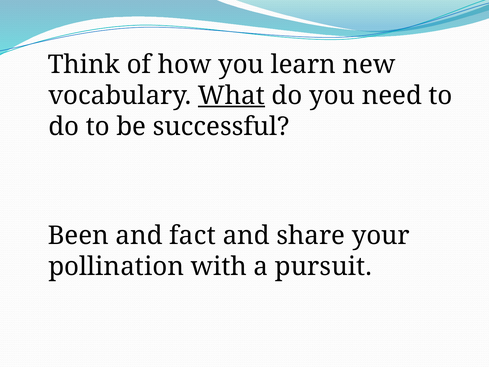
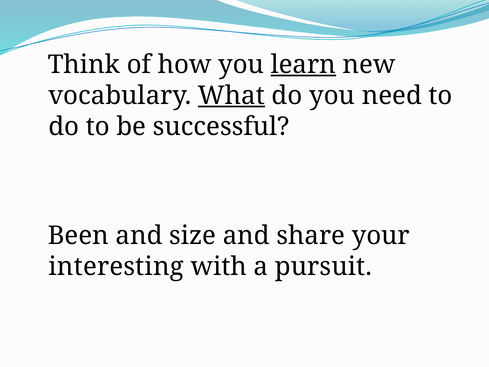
learn underline: none -> present (303, 64)
fact: fact -> size (193, 236)
pollination: pollination -> interesting (116, 267)
